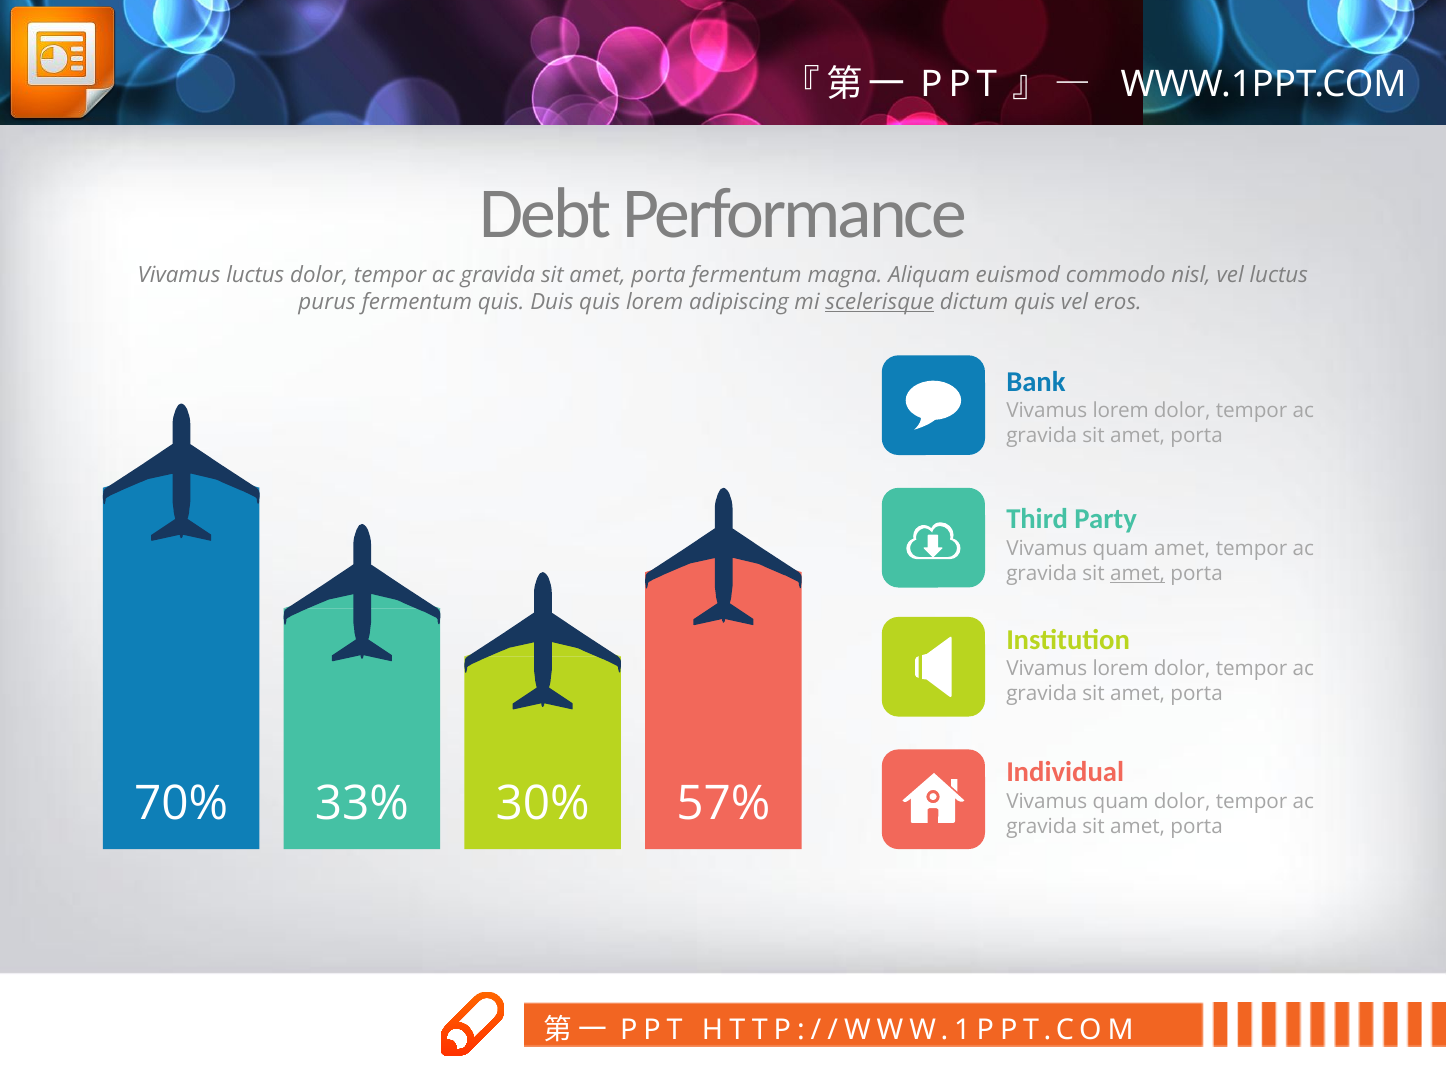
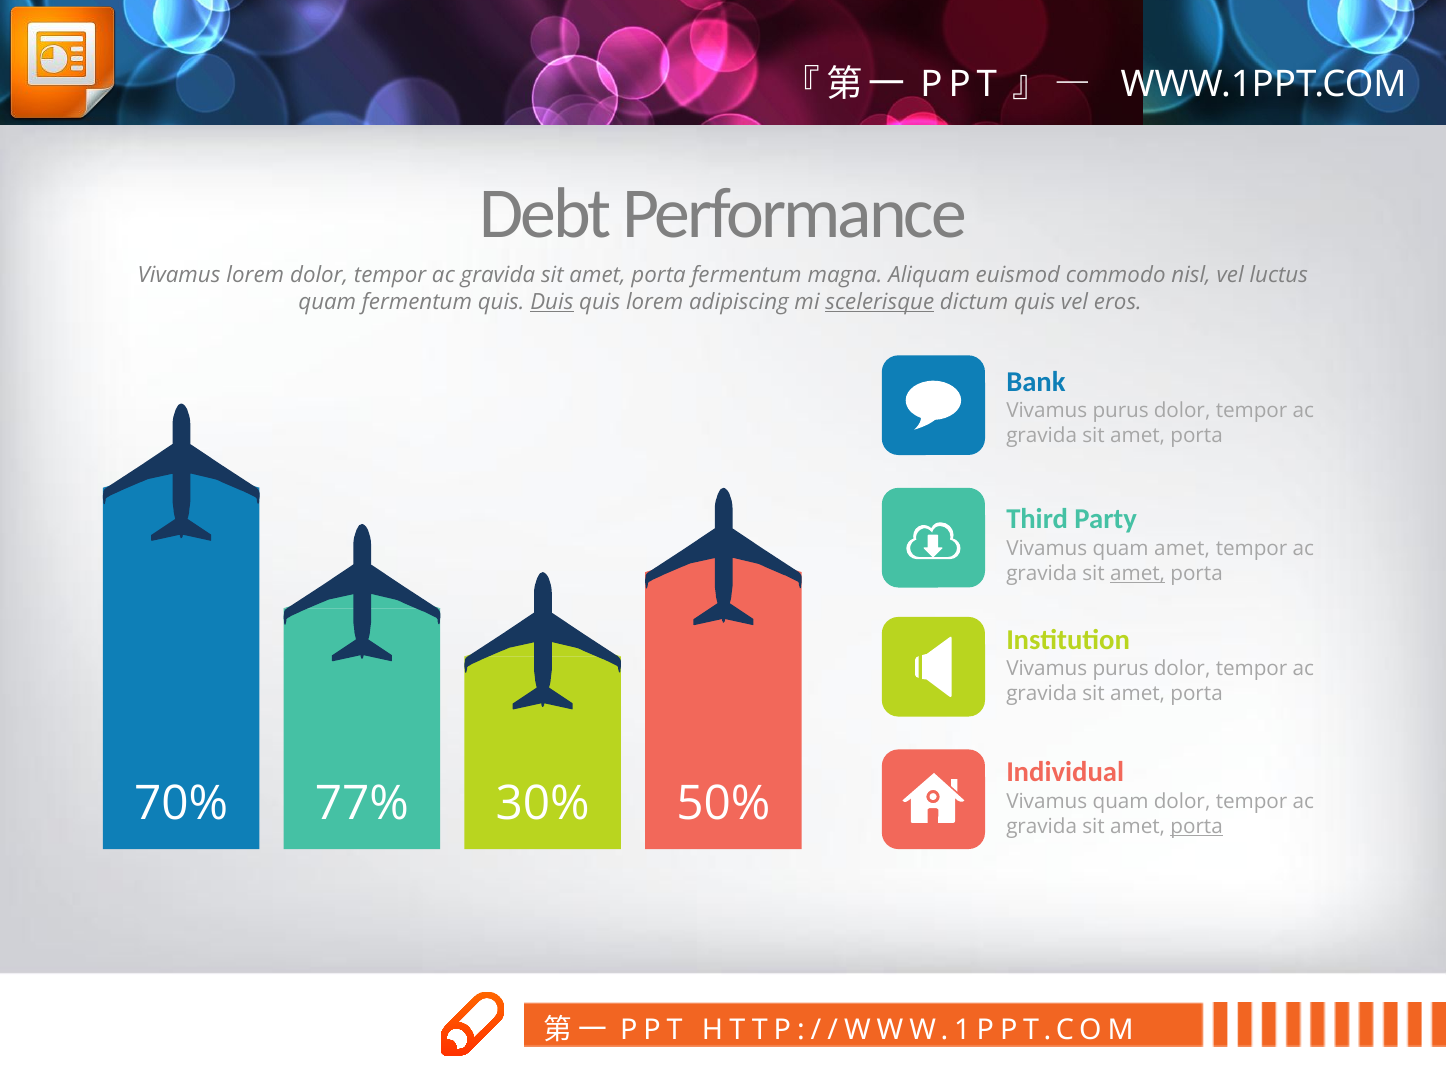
Vivamus luctus: luctus -> lorem (255, 276)
purus: purus -> quam (327, 302)
Duis underline: none -> present (552, 302)
lorem: lorem -> purus (1121, 411)
lorem: lorem -> purus (1121, 669)
33%: 33% -> 77% (362, 804)
57%: 57% -> 50% (723, 804)
porta underline: none -> present (1197, 827)
